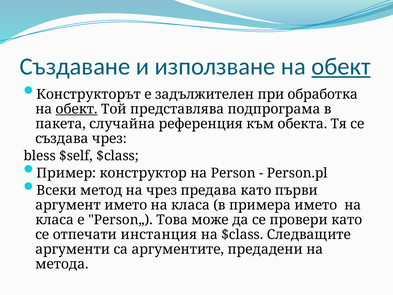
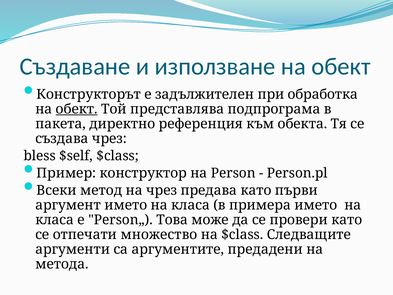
обект underline: present -> none (341, 66)
случайна: случайна -> директно (122, 124)
инстанция: инстанция -> множество (159, 234)
